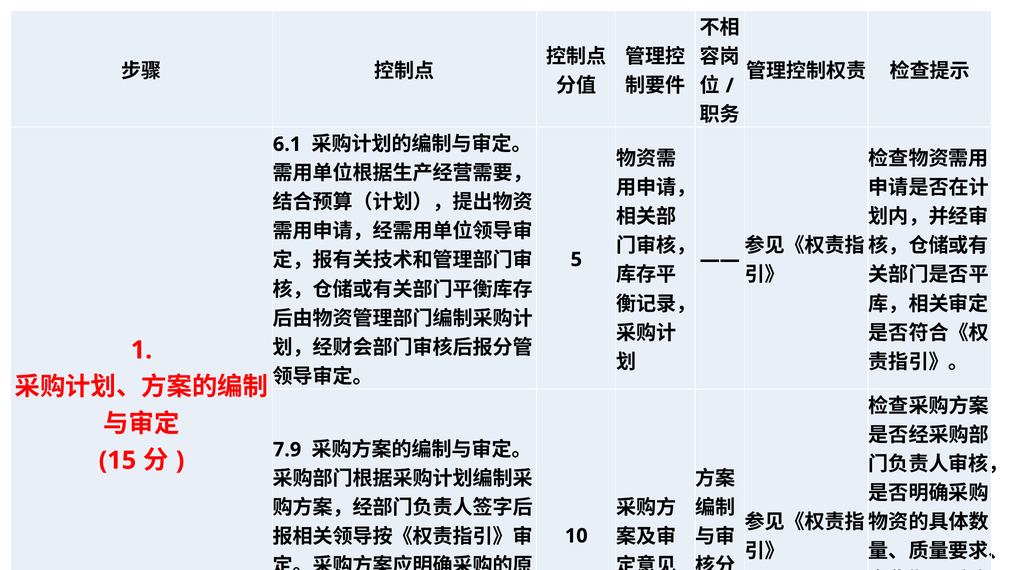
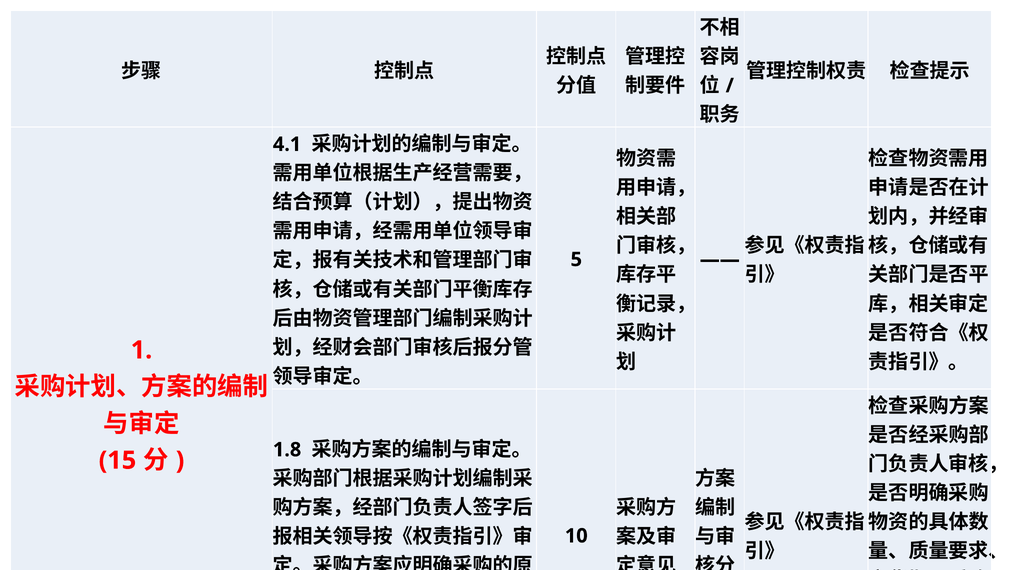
6.1: 6.1 -> 4.1 (287, 144)
7.9: 7.9 -> 1.8 (287, 450)
